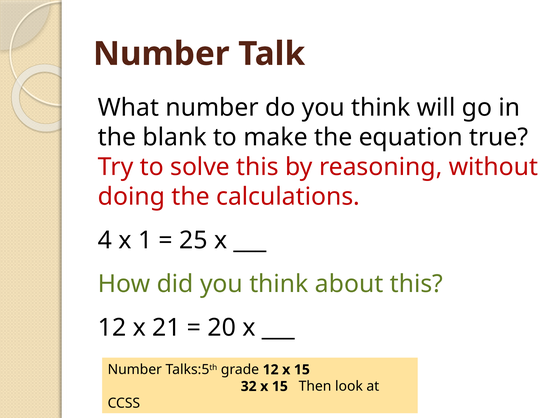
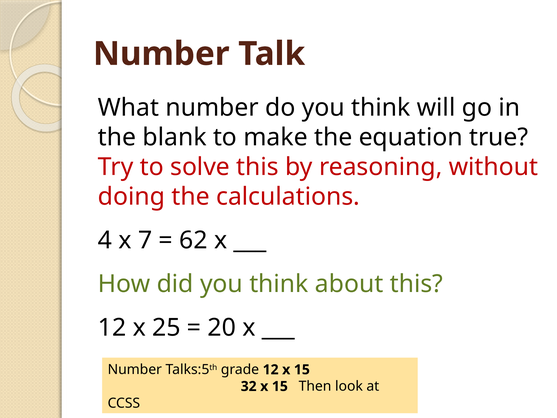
1: 1 -> 7 (145, 240)
25: 25 -> 62 (193, 240)
21: 21 -> 25 (166, 328)
